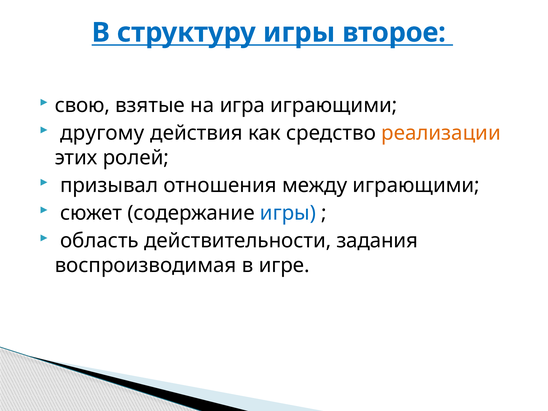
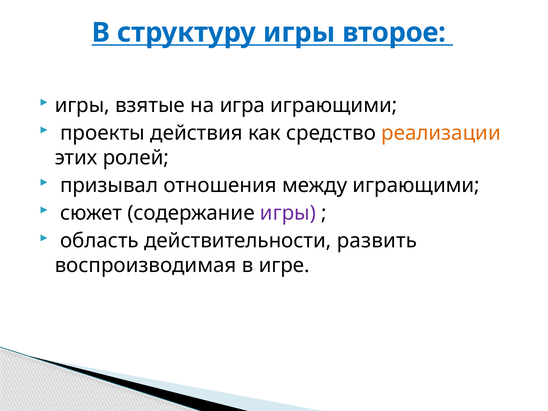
свою: свою -> игры (82, 105)
другому: другому -> проекты (102, 133)
игры colour: blue -> purple (288, 213)
задания: задания -> развить (377, 241)
